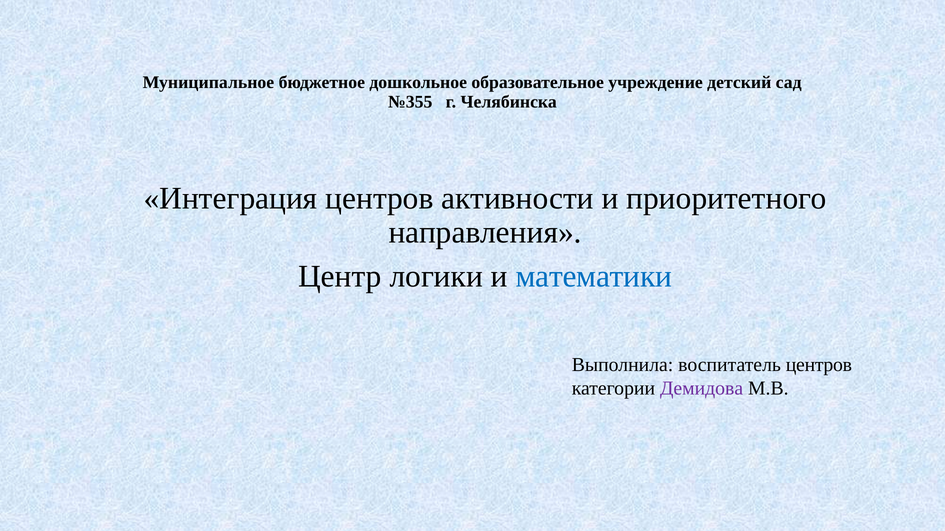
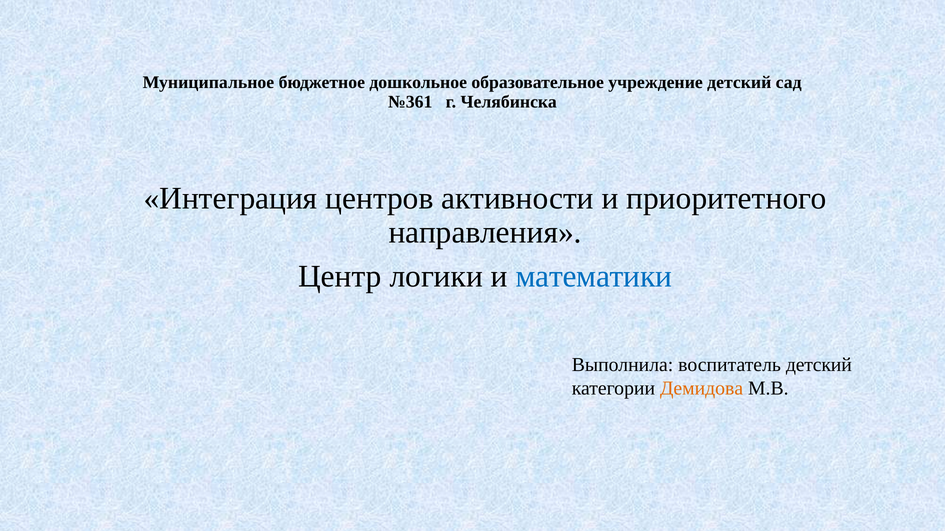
№355: №355 -> №361 (410, 102)
воспитатель центров: центров -> детский (819, 365)
Демидова colour: purple -> orange (702, 389)
